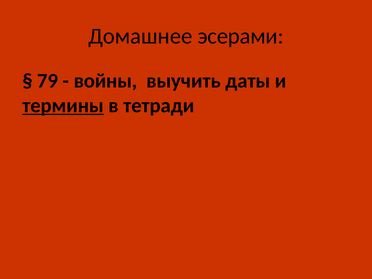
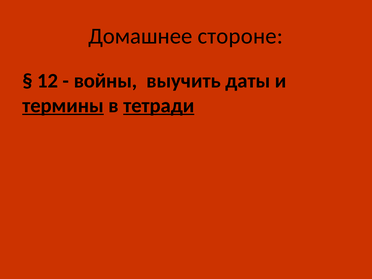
эсерами: эсерами -> стороне (240, 36)
79: 79 -> 12 (48, 81)
тетради underline: none -> present (159, 106)
